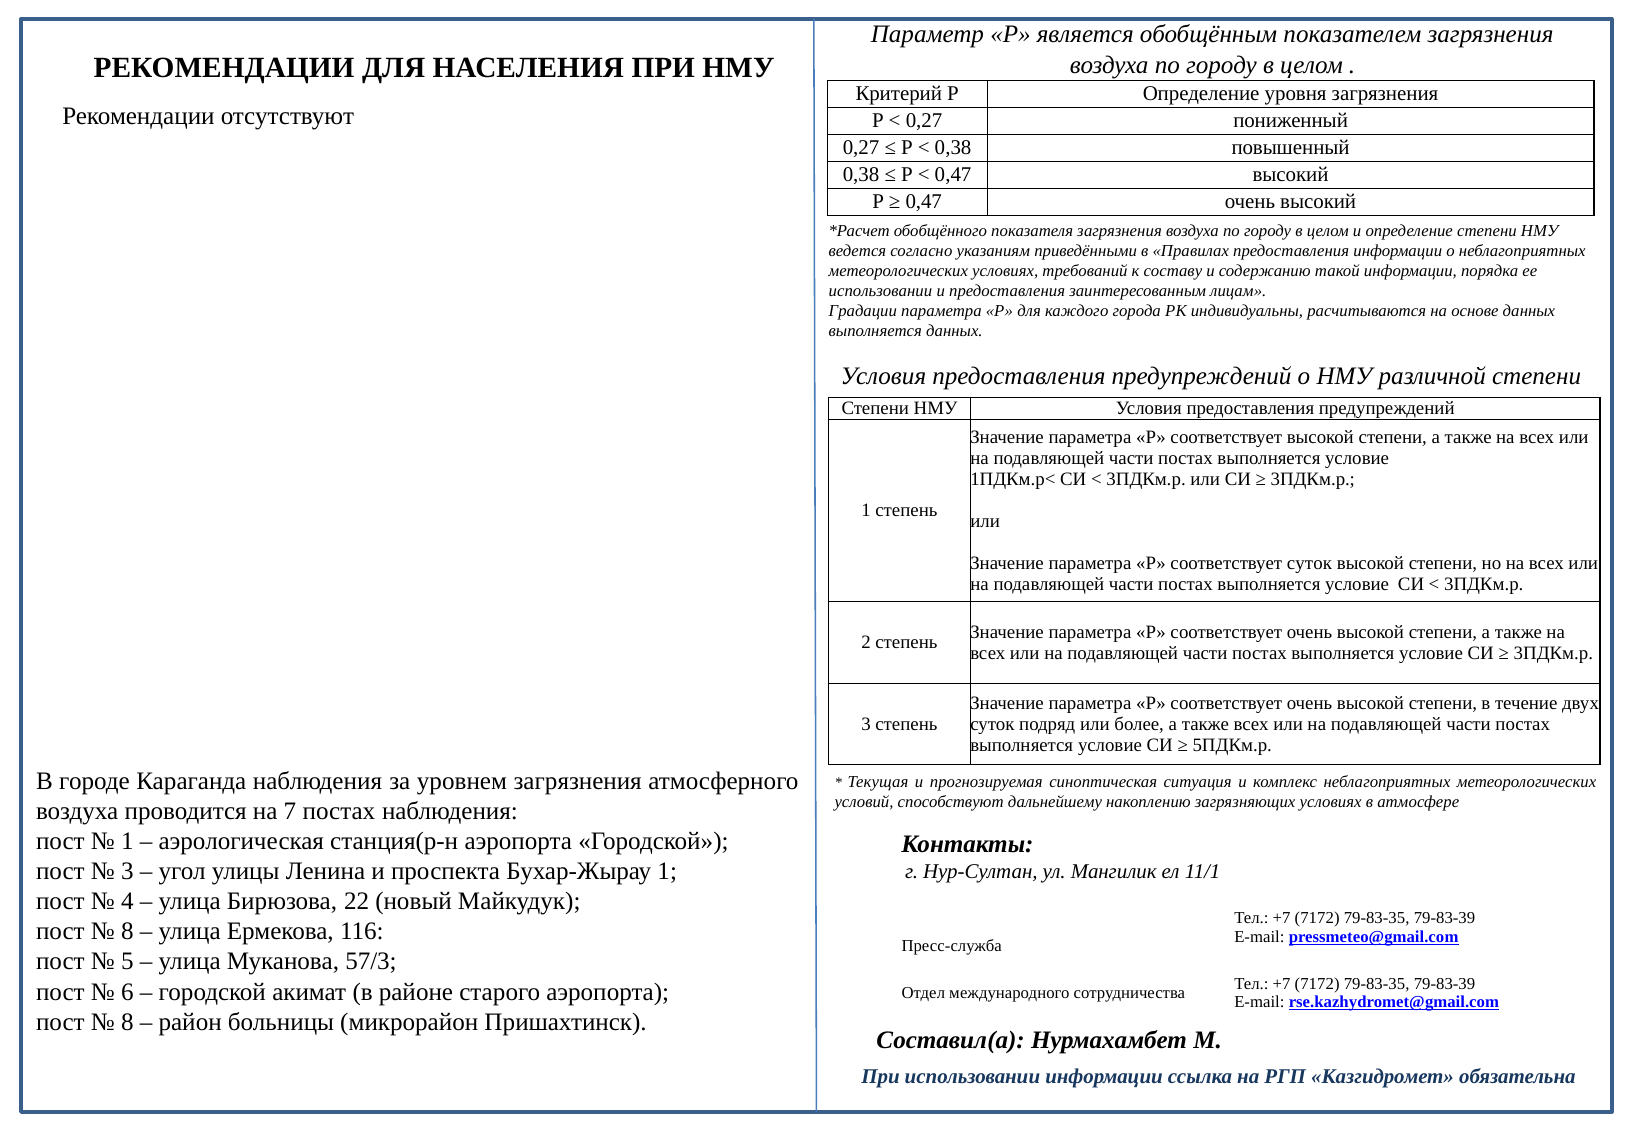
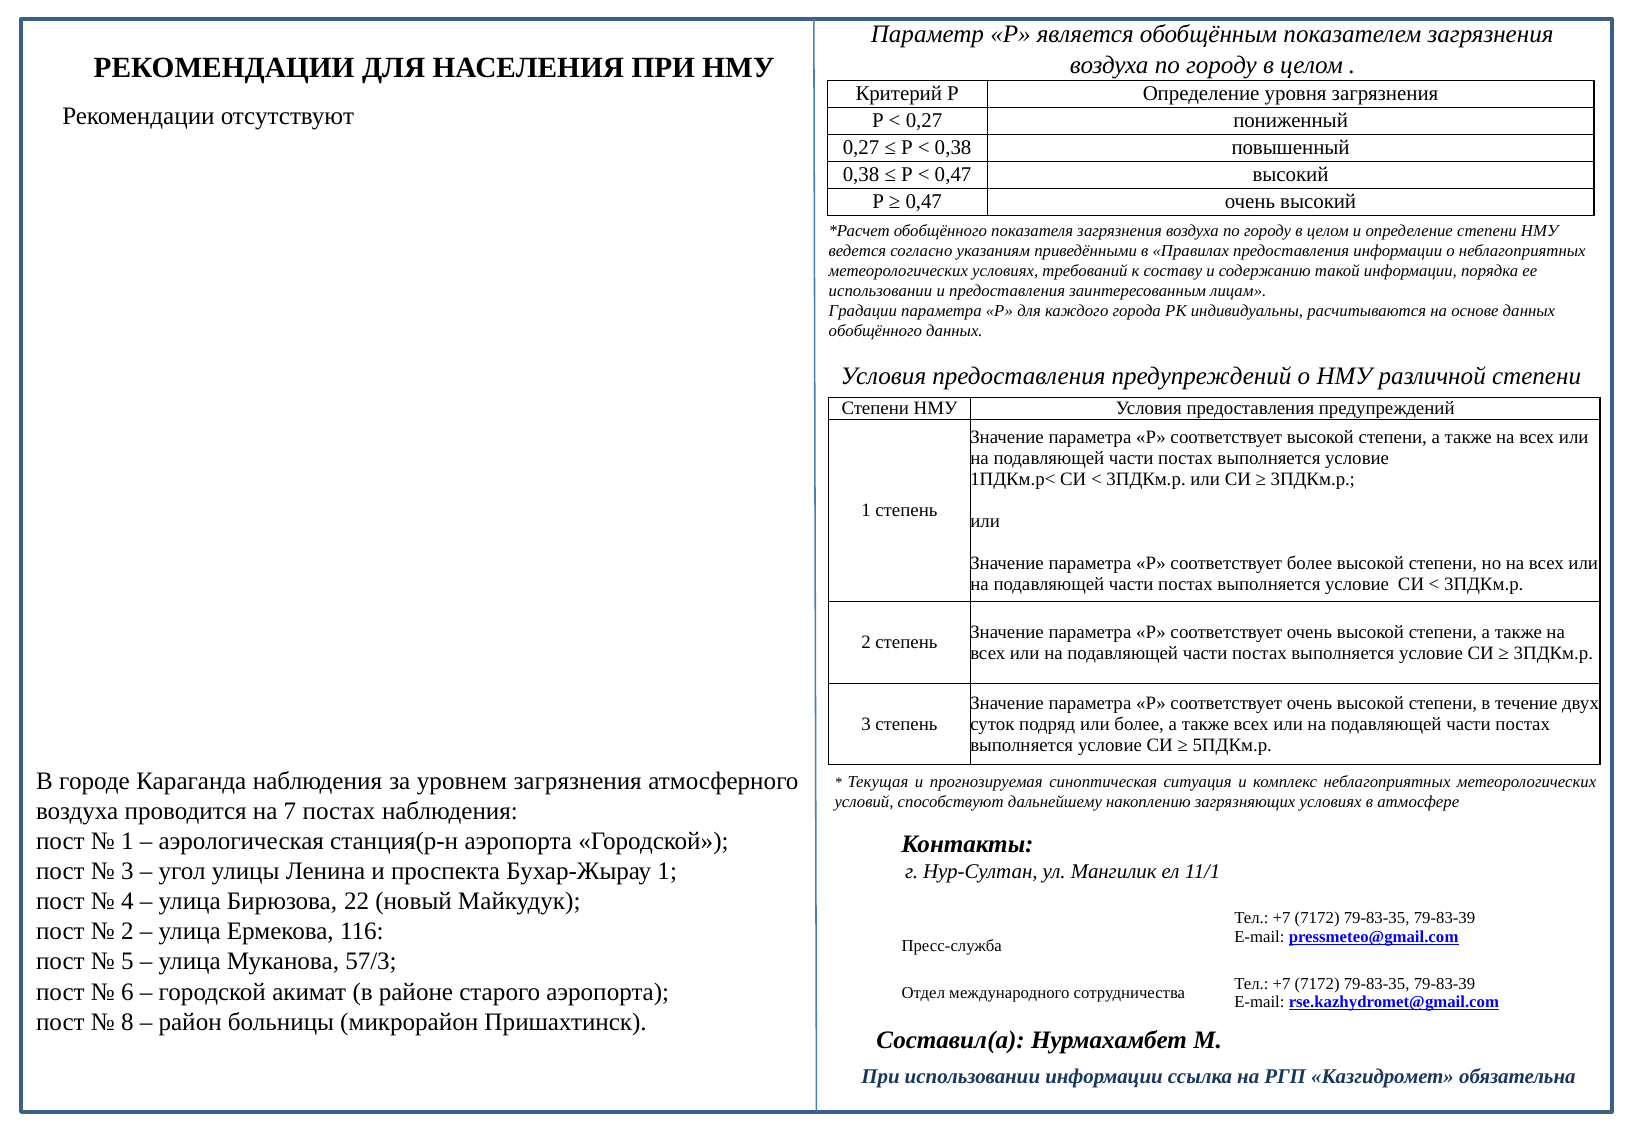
выполняется: выполняется -> обобщённого (875, 331)
соответствует суток: суток -> более (1310, 563)
8: 8 -> 2 (127, 931)
